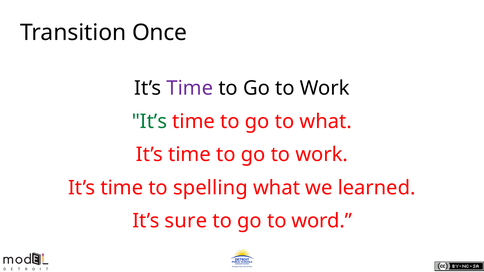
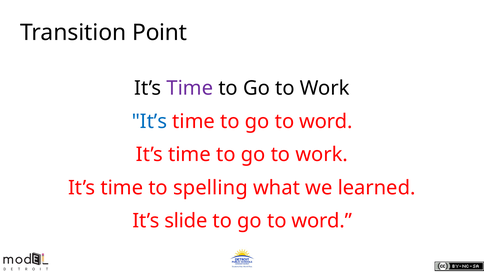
Once: Once -> Point (160, 33)
It’s colour: green -> blue (149, 122)
what: what -> word (326, 122)
sure: sure -> slide (186, 221)
